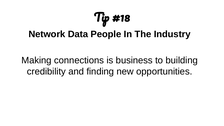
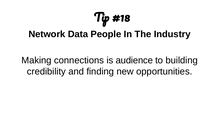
business: business -> audience (134, 60)
